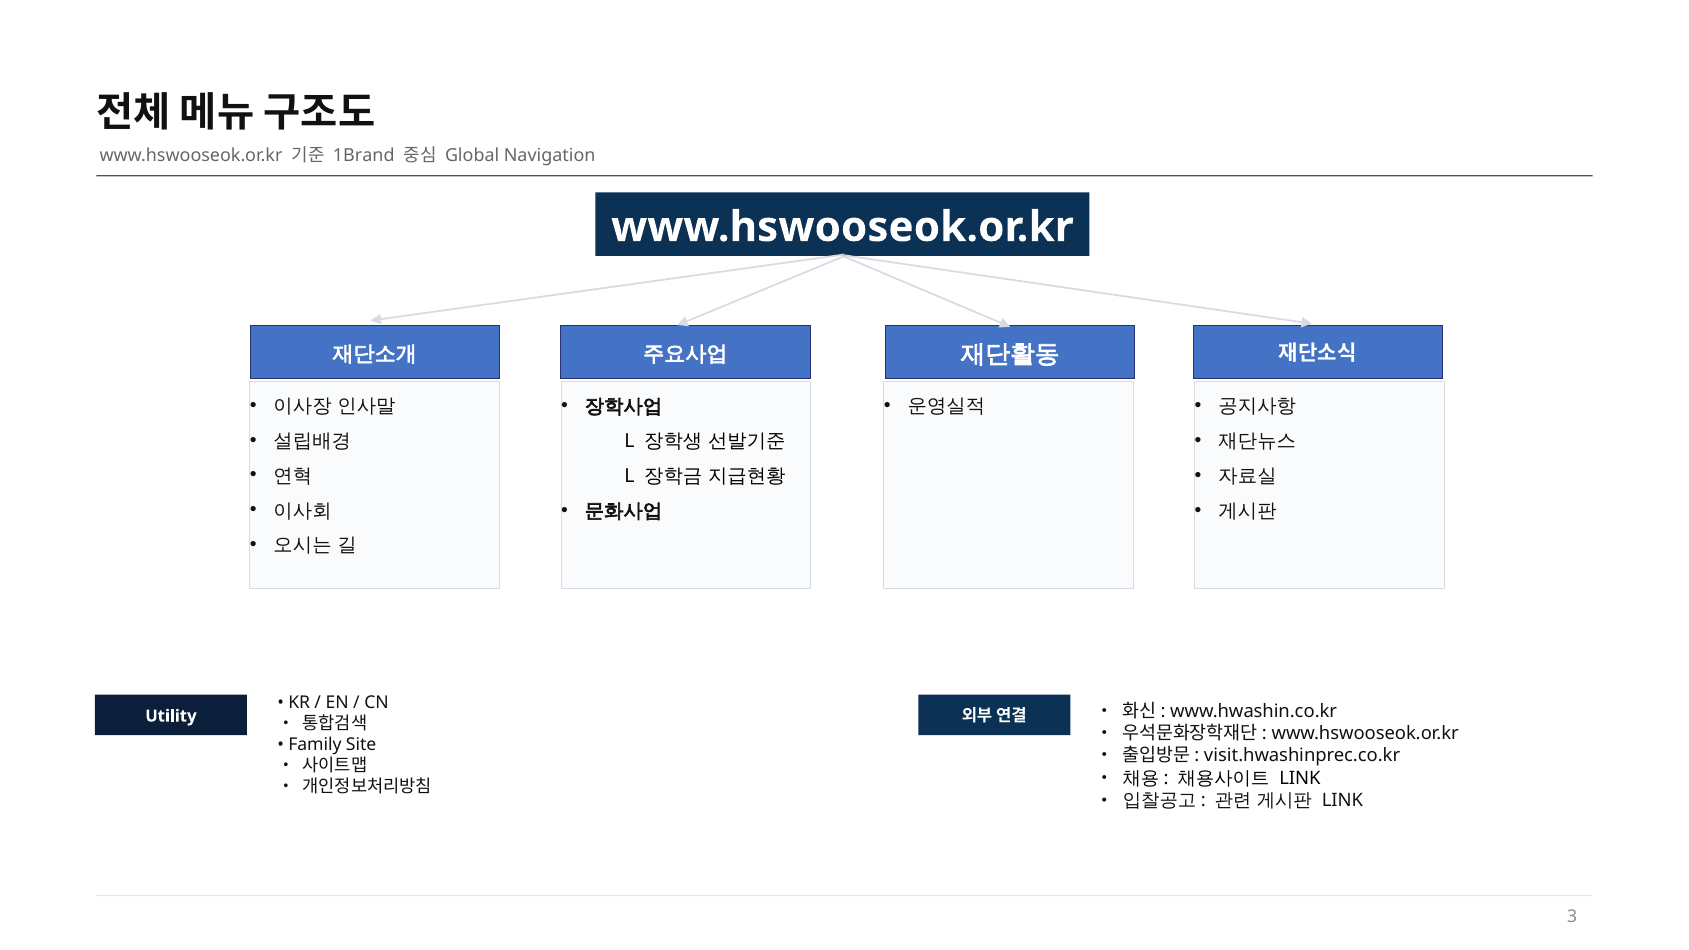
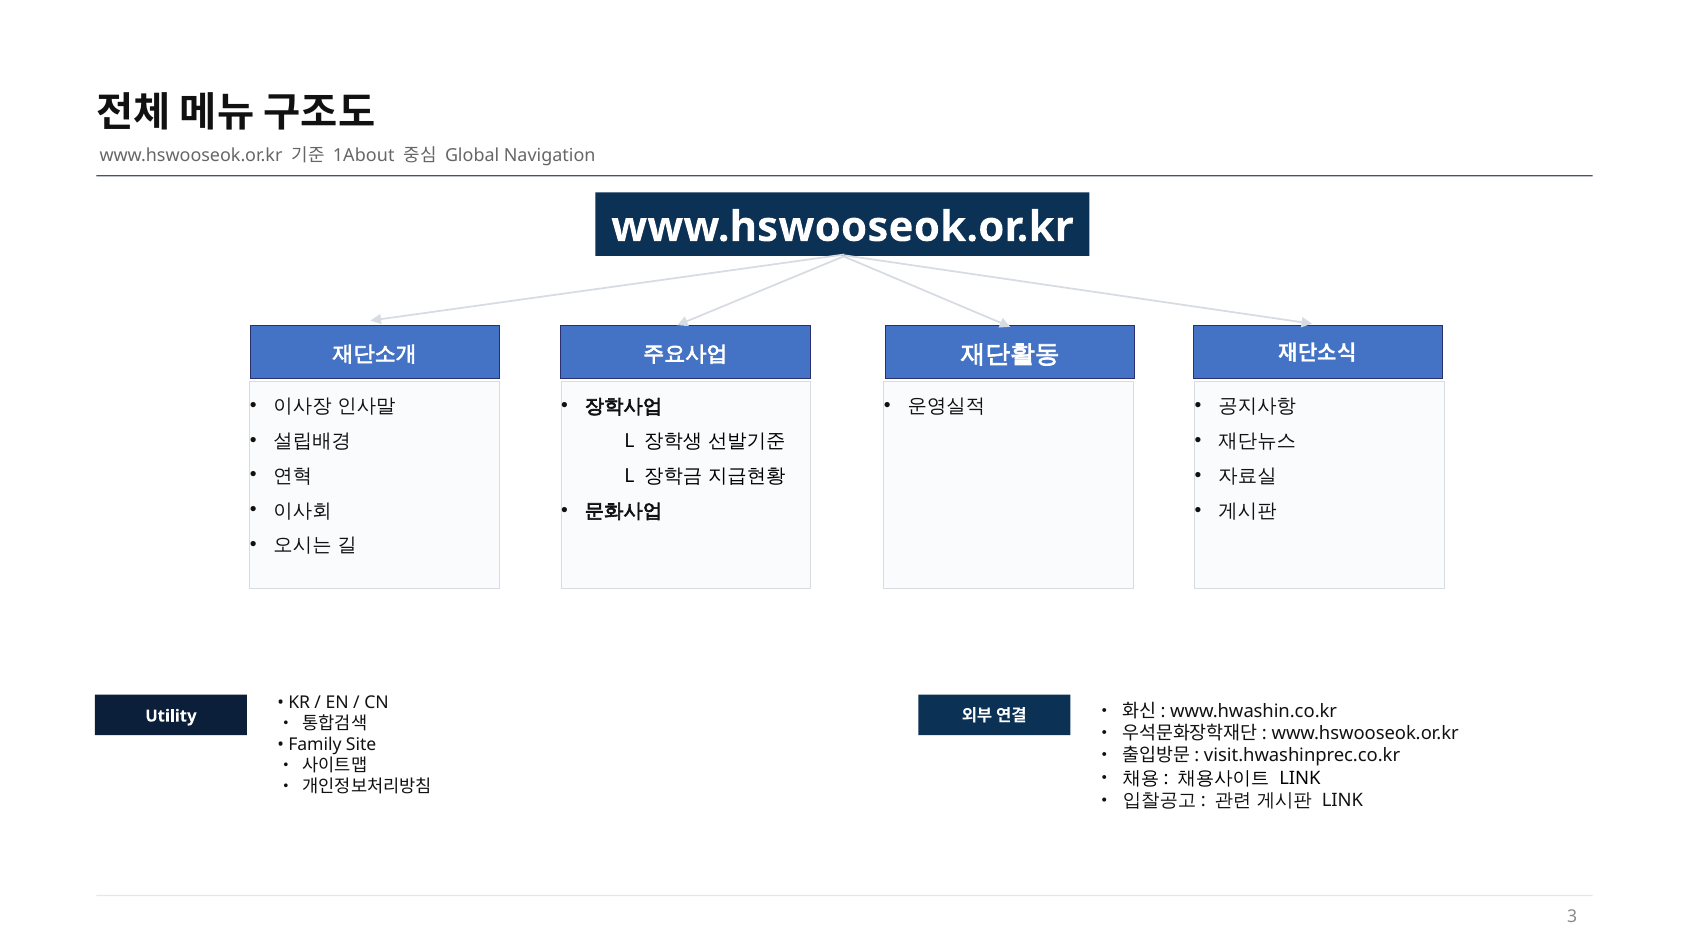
1Brand: 1Brand -> 1About (364, 156)
